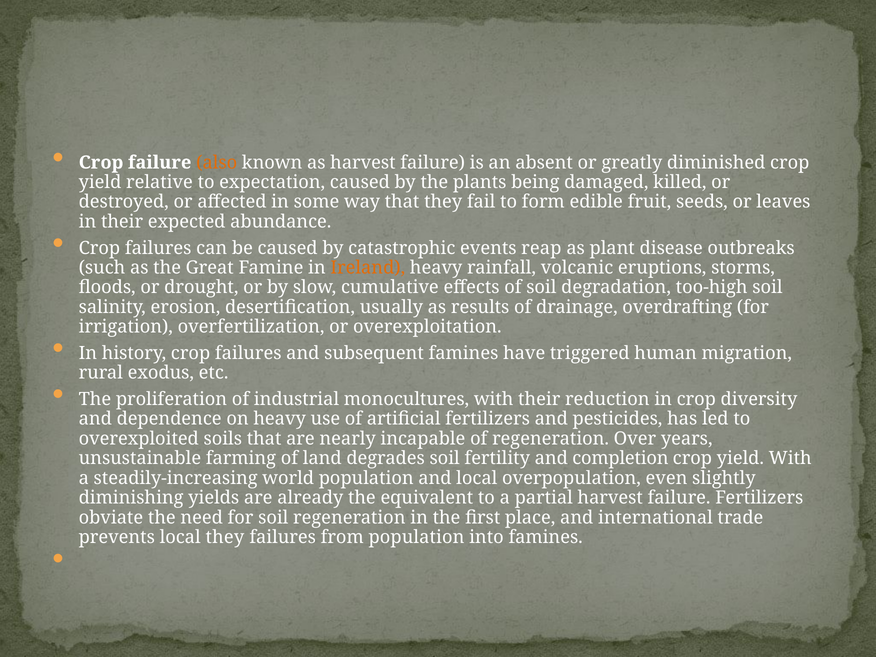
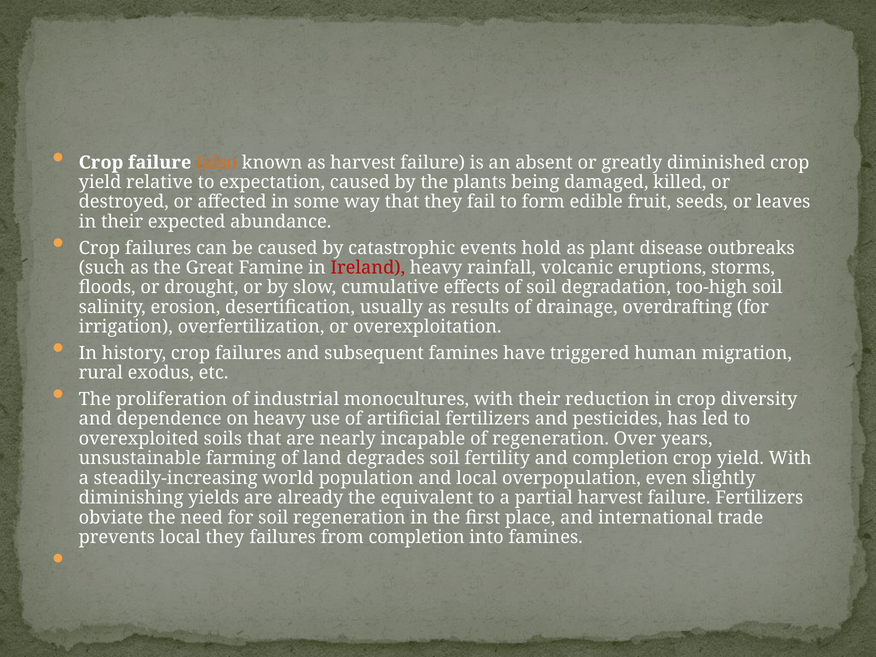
reap: reap -> hold (541, 248)
Ireland colour: orange -> red (368, 268)
from population: population -> completion (417, 537)
